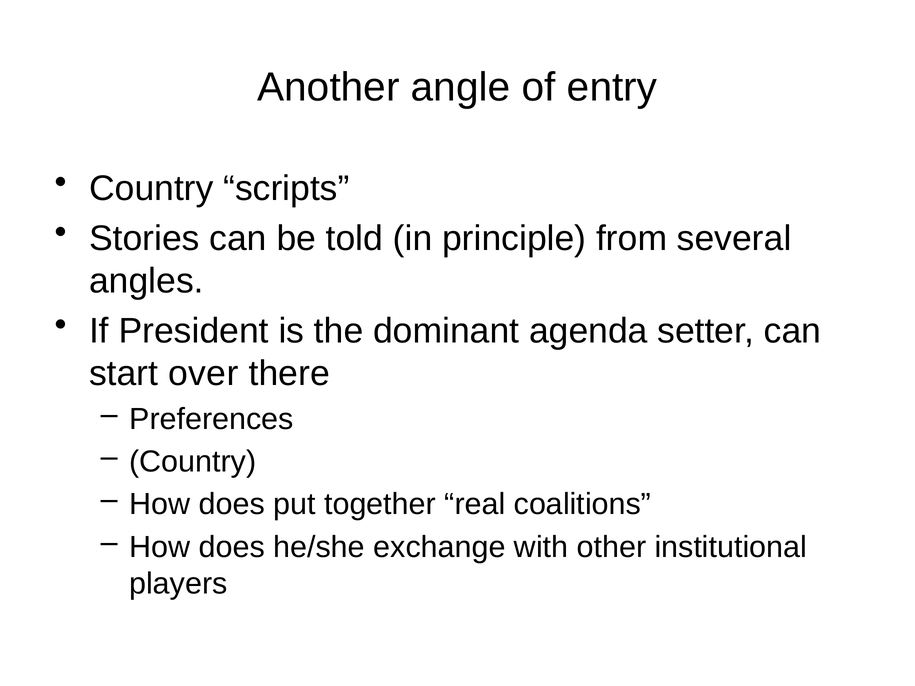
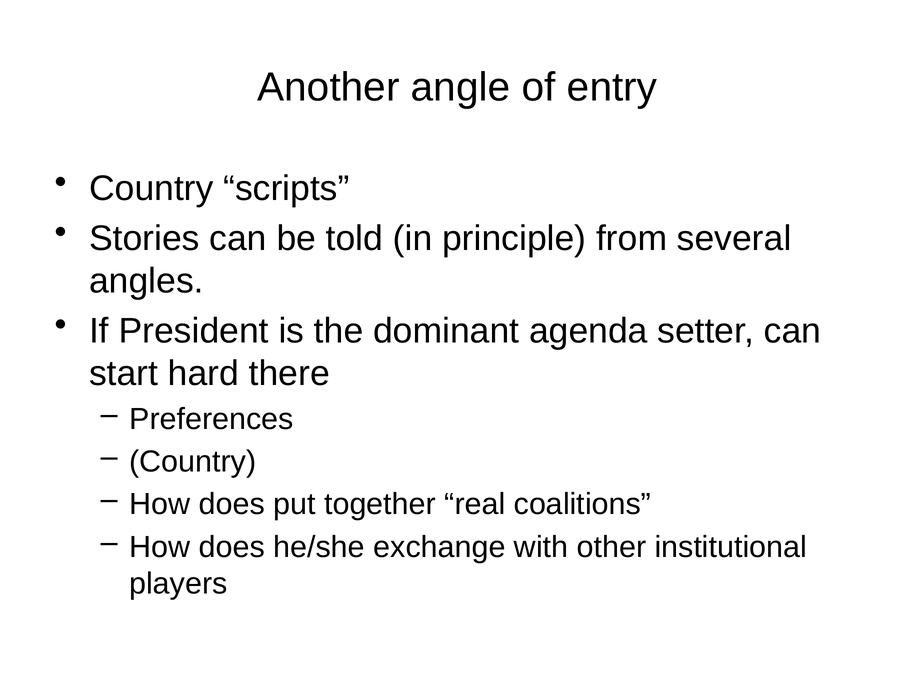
over: over -> hard (203, 374)
